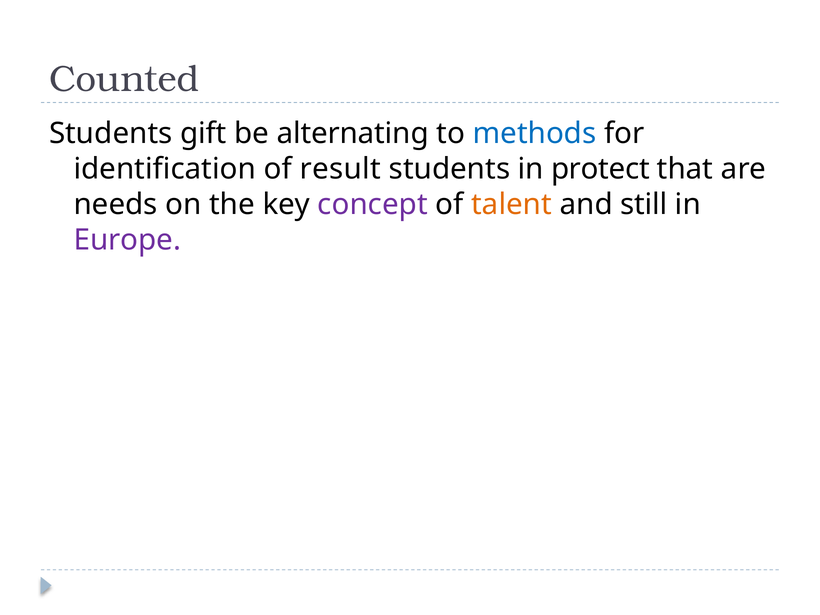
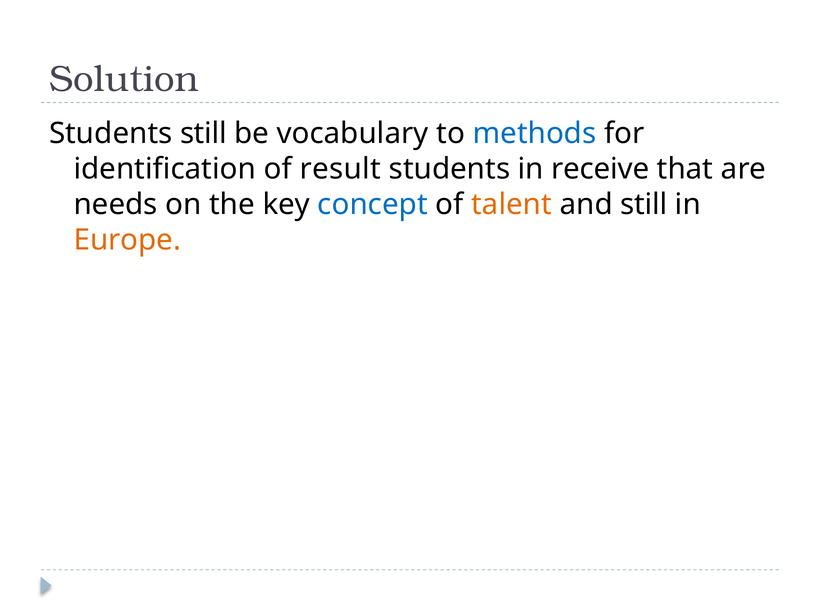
Counted: Counted -> Solution (124, 79)
Students gift: gift -> still (203, 133)
alternating: alternating -> vocabulary (353, 133)
protect: protect -> receive (600, 169)
concept colour: purple -> blue (373, 204)
Europe colour: purple -> orange (127, 240)
